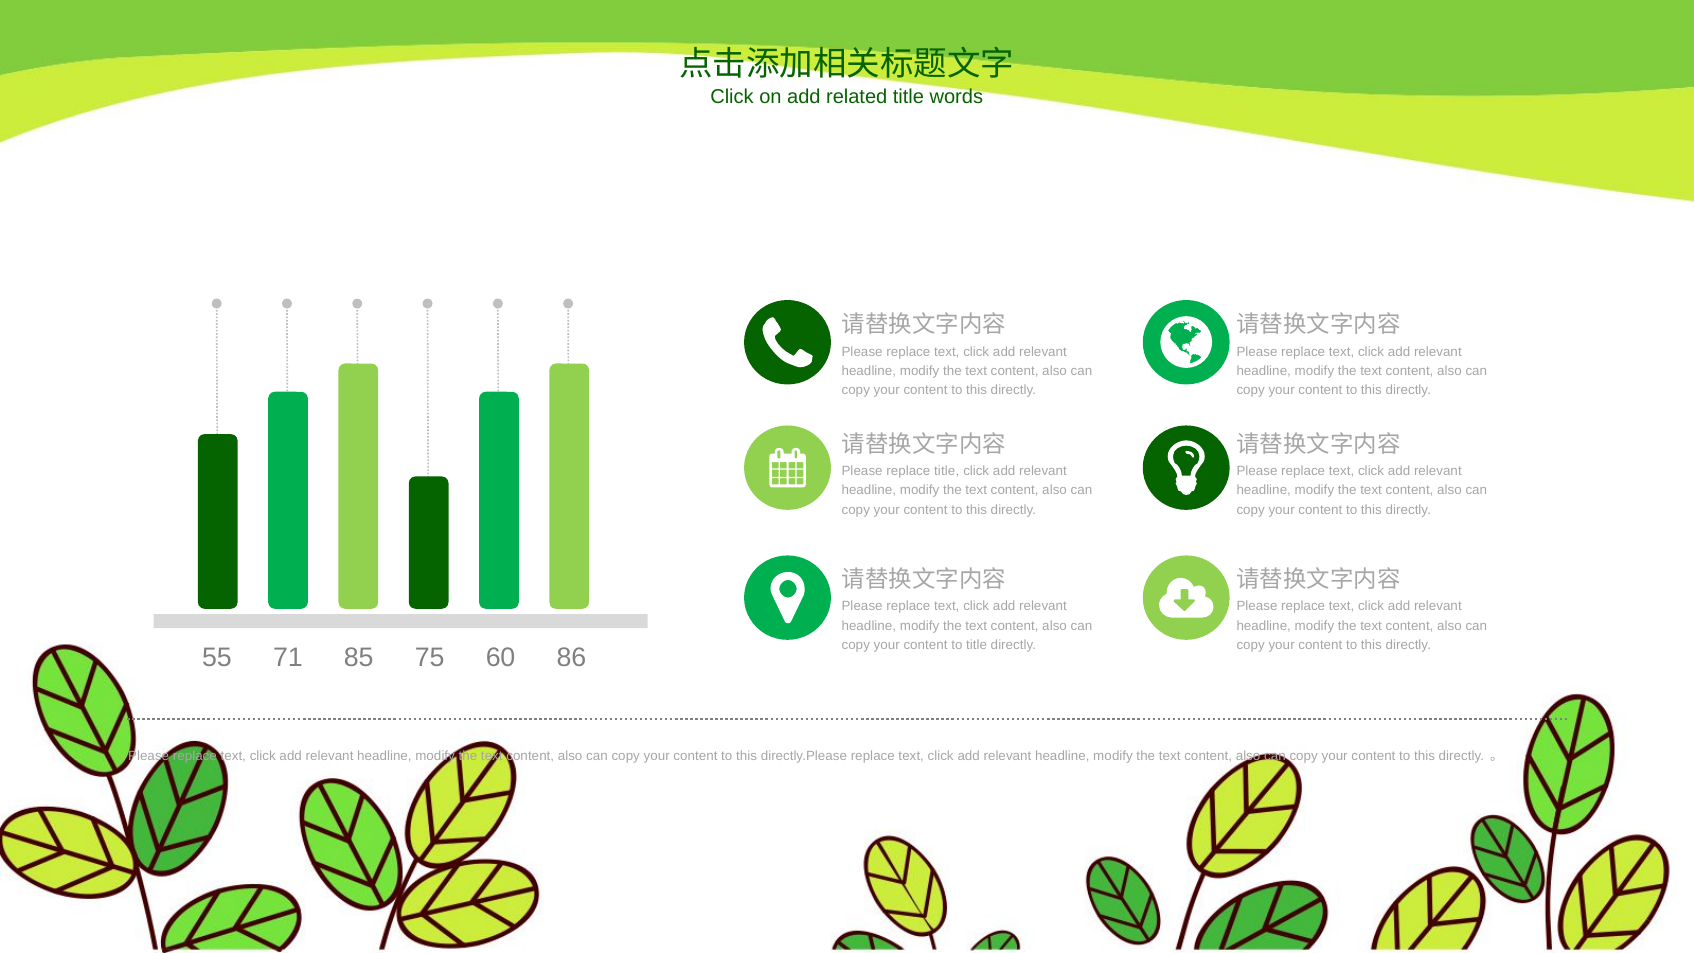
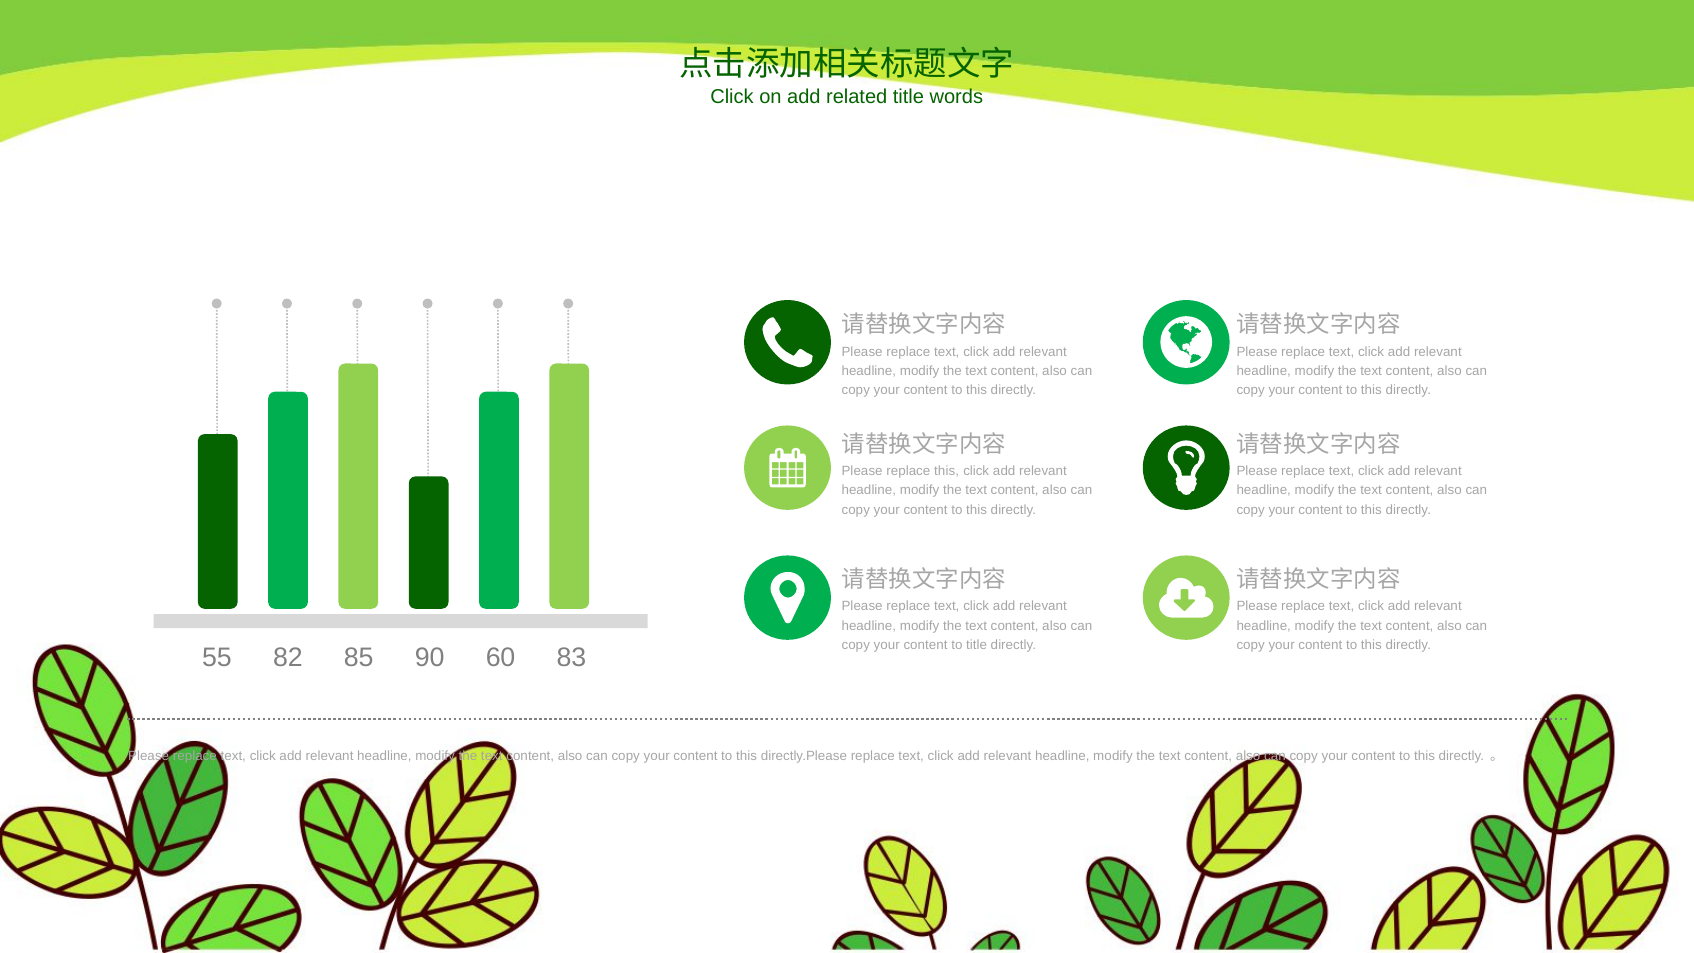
replace title: title -> this (947, 471)
71: 71 -> 82 (288, 658)
75: 75 -> 90 (430, 658)
86: 86 -> 83 (571, 658)
